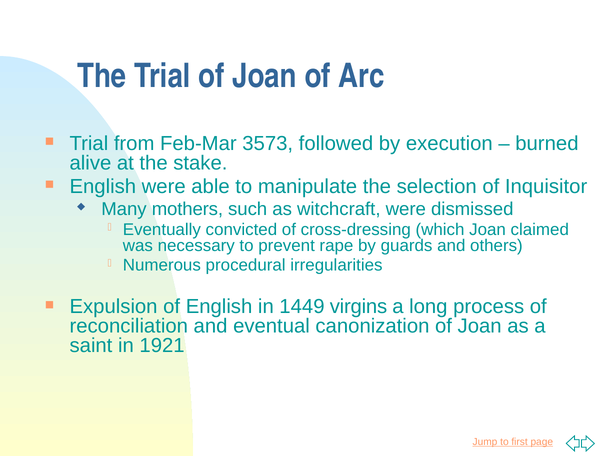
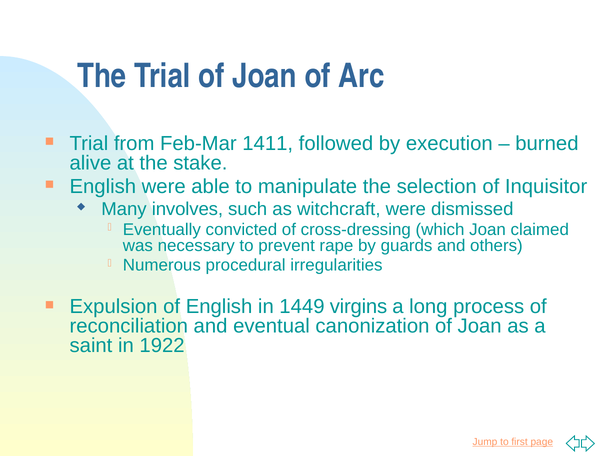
3573: 3573 -> 1411 (268, 144)
mothers: mothers -> involves (187, 209)
1921: 1921 -> 1922 (162, 346)
